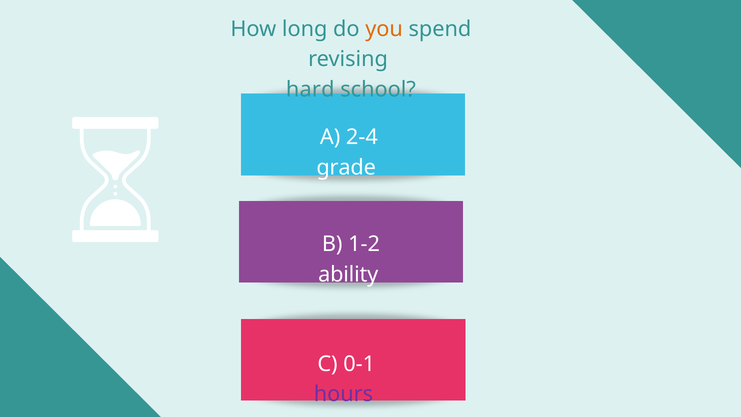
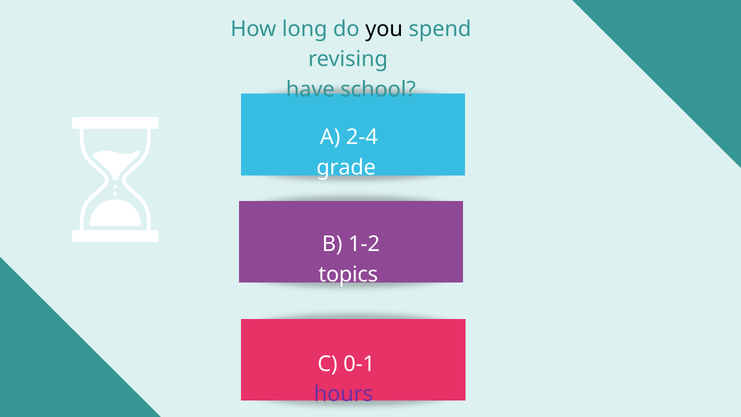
you colour: orange -> black (384, 29)
hard: hard -> have (310, 90)
ability: ability -> topics (348, 274)
